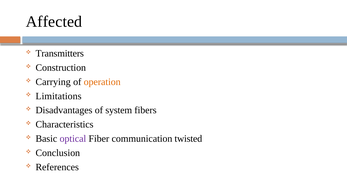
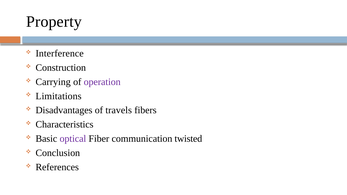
Affected: Affected -> Property (54, 22)
Transmitters: Transmitters -> Interference (60, 53)
operation colour: orange -> purple (102, 82)
system: system -> travels (119, 110)
